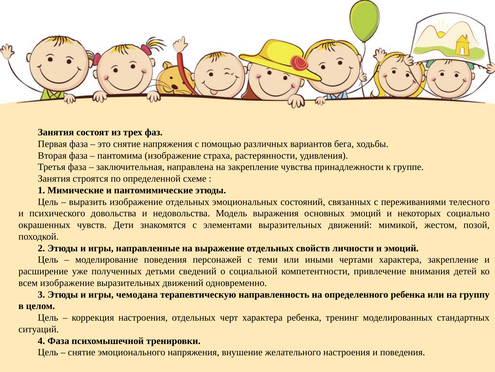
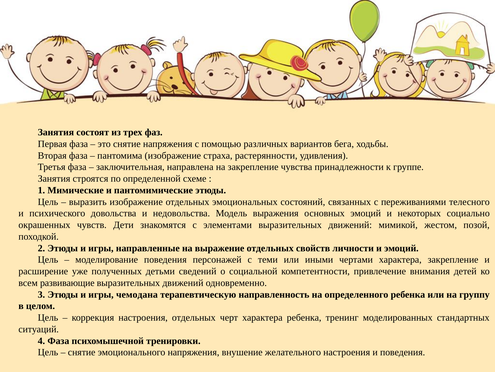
всем изображение: изображение -> развивающие (67, 282)
